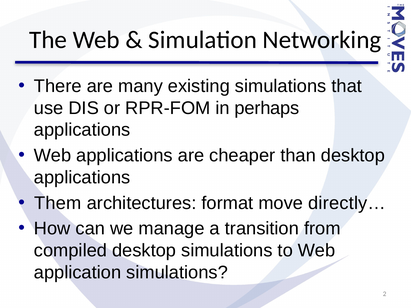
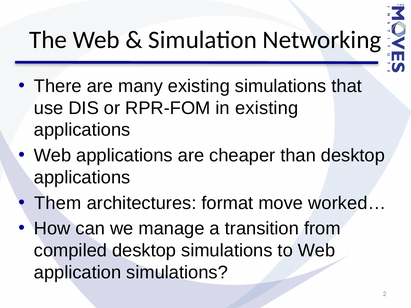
in perhaps: perhaps -> existing (267, 108)
directly…: directly… -> worked… (347, 203)
